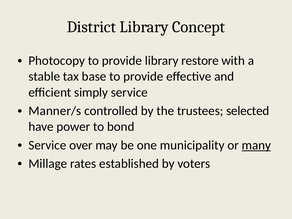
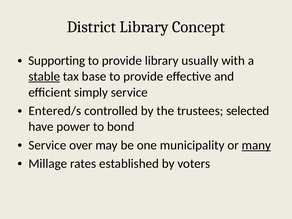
Photocopy: Photocopy -> Supporting (57, 61)
restore: restore -> usually (200, 61)
stable underline: none -> present (44, 76)
Manner/s: Manner/s -> Entered/s (55, 111)
